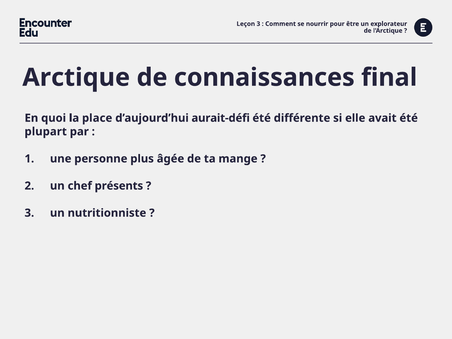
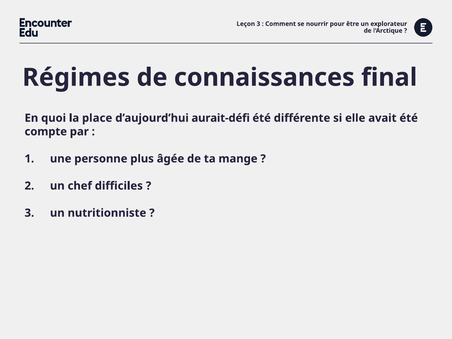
Arctique: Arctique -> Régimes (76, 77)
plupart: plupart -> compte (46, 132)
présents: présents -> difficiles (119, 186)
